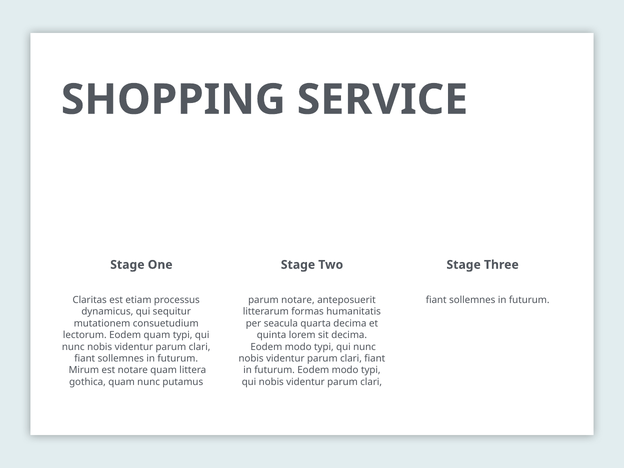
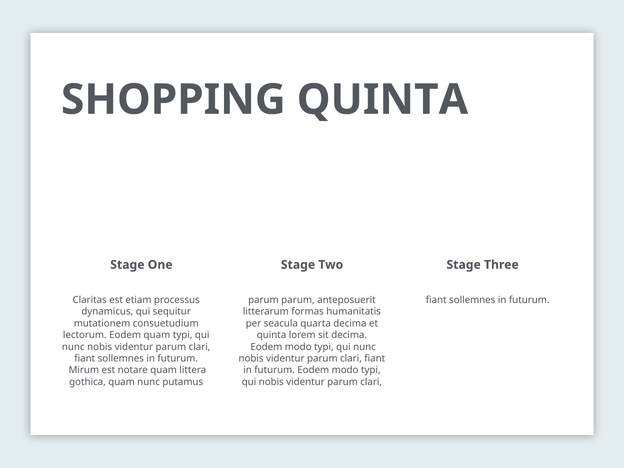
SHOPPING SERVICE: SERVICE -> QUINTA (382, 100)
parum notare: notare -> parum (298, 300)
